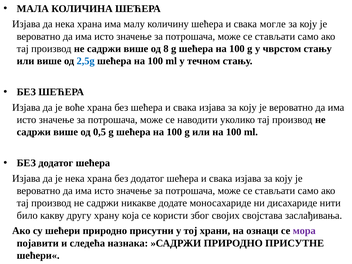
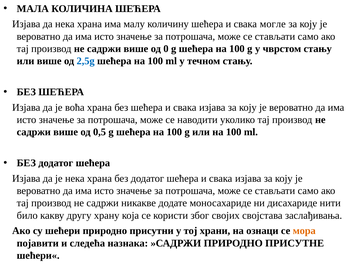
8: 8 -> 0 (166, 49)
воће: воће -> воћа (75, 107)
мора colour: purple -> orange (304, 231)
